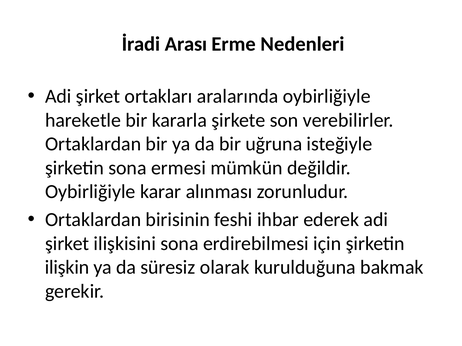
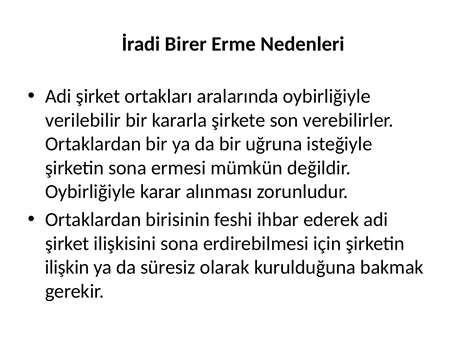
Arası: Arası -> Birer (186, 44)
hareketle: hareketle -> verilebilir (83, 120)
